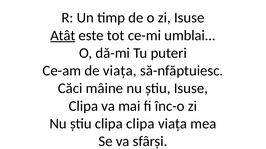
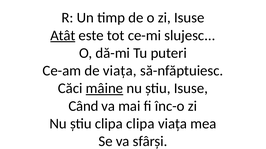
umblai: umblai -> slujesc (190, 36)
mâine underline: none -> present (104, 89)
Clipa: Clipa -> Când (83, 106)
